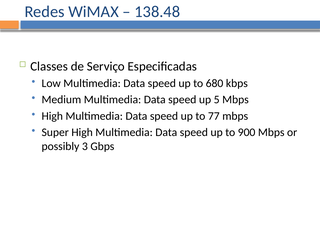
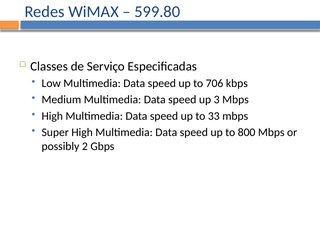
138.48: 138.48 -> 599.80 (157, 12)
680: 680 -> 706 (215, 83)
5: 5 -> 3 (217, 100)
77: 77 -> 33 (214, 116)
900: 900 -> 800 (247, 132)
3: 3 -> 2 (85, 146)
